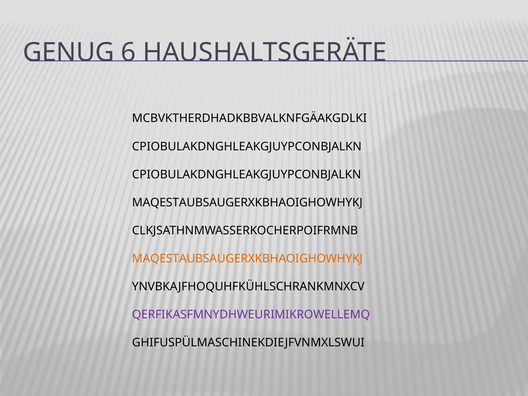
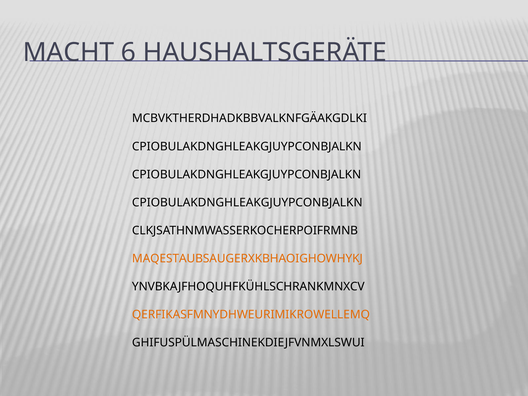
GENUG: GENUG -> MACHT (68, 52)
MAQESTAUBSAUGERXKBHAOIGHOWHYKJ: MAQESTAUBSAUGERXKBHAOIGHOWHYKJ -> CPIOBULAKDNGHLEAKGJUYPCONBJALKN (247, 203)
QERFIKASFMNYDHWEURIMIKROWELLEMQ colour: purple -> orange (251, 315)
